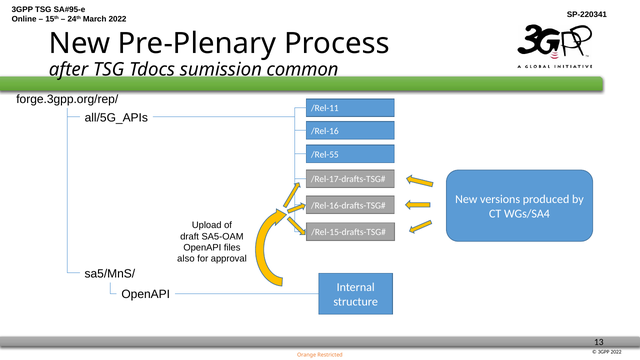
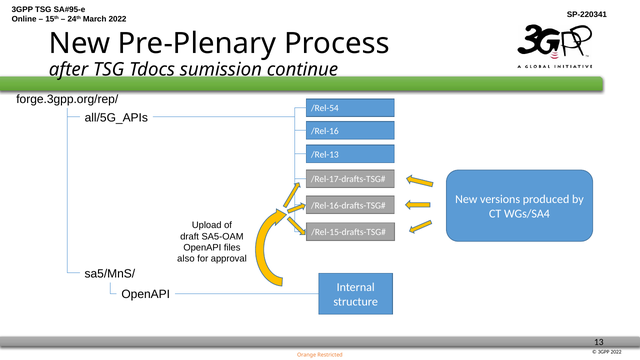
common: common -> continue (302, 70)
/Rel-11: /Rel-11 -> /Rel-54 (325, 108)
/Rel-55: /Rel-55 -> /Rel-13 (325, 154)
